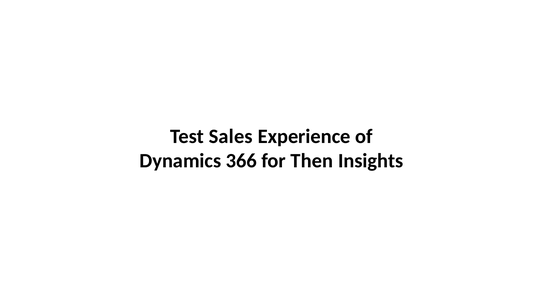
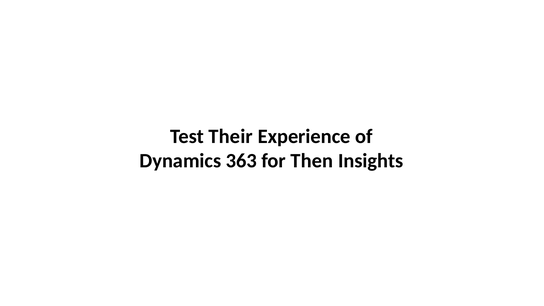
Sales: Sales -> Their (231, 136)
366: 366 -> 363 (241, 161)
